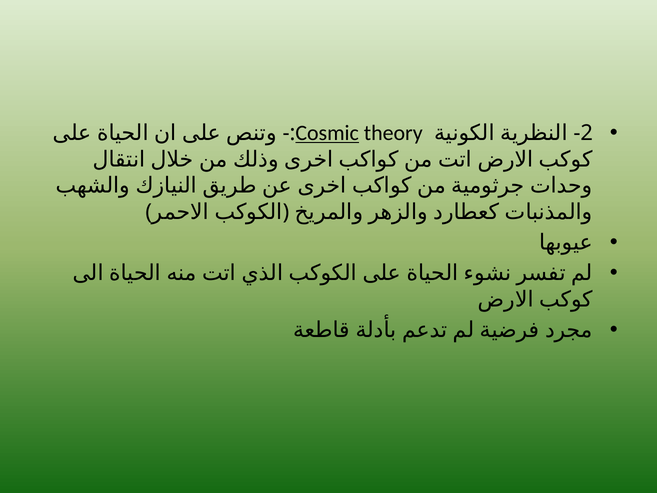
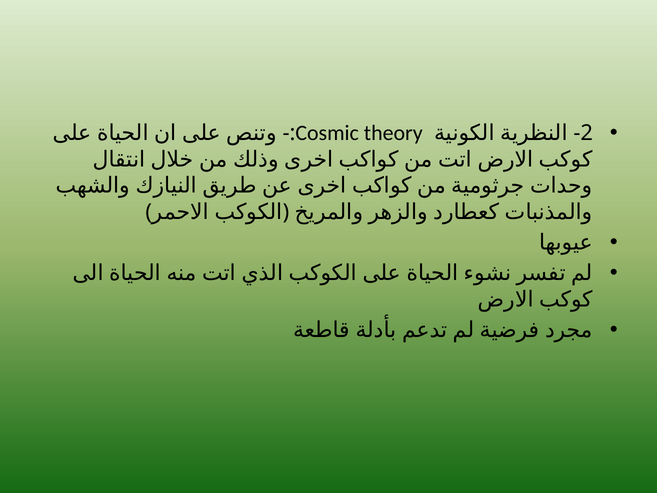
Cosmic underline: present -> none (327, 133)
